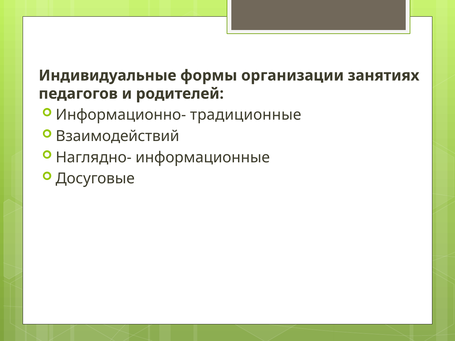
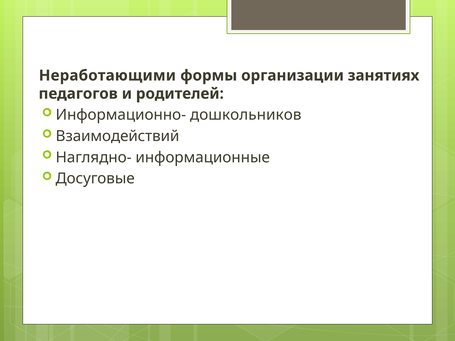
Индивидуальные: Индивидуальные -> Неработающими (107, 76)
традиционные: традиционные -> дошкольников (246, 115)
